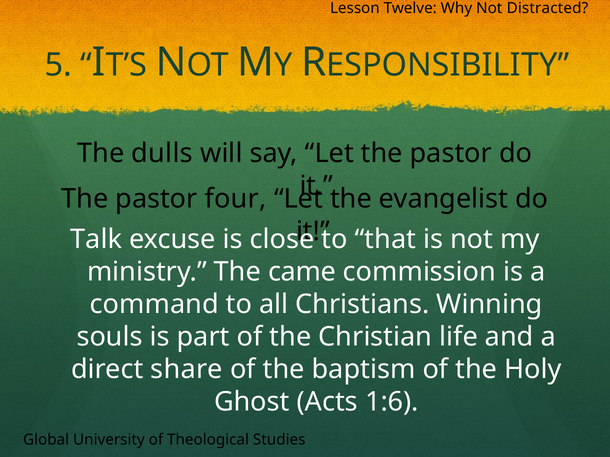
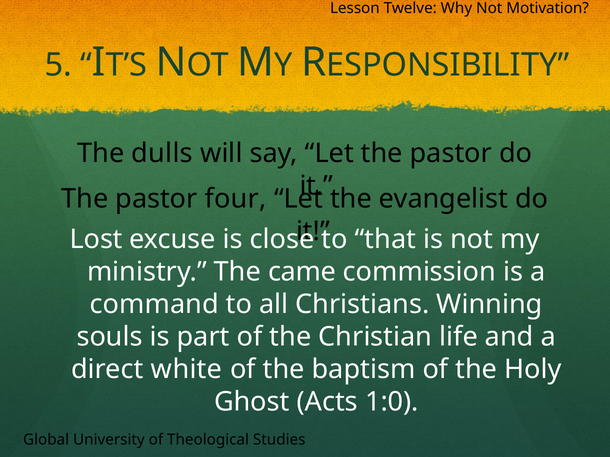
Distracted: Distracted -> Motivation (548, 8)
Talk: Talk -> Lost (96, 240)
share: share -> white (187, 370)
1:6: 1:6 -> 1:0 (392, 402)
